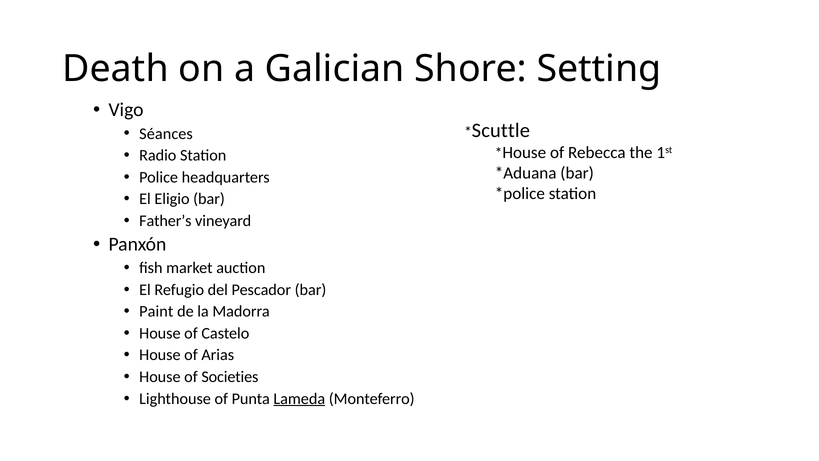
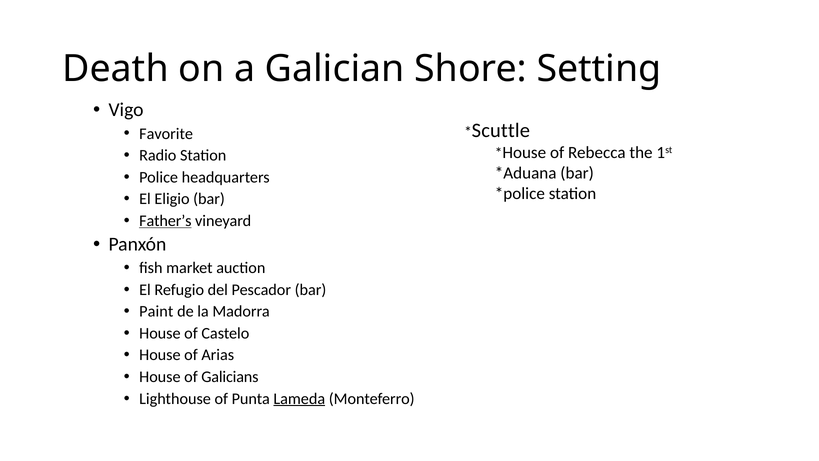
Séances: Séances -> Favorite (166, 134)
Father’s underline: none -> present (165, 221)
Societies: Societies -> Galicians (230, 377)
